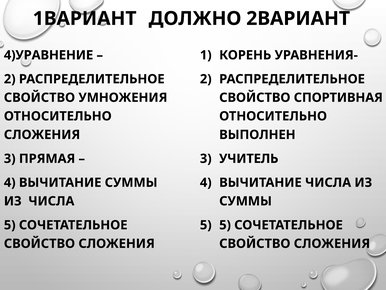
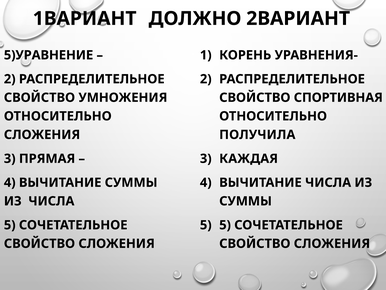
4)УРАВНЕНИЕ: 4)УРАВНЕНИЕ -> 5)УРАВНЕНИЕ (49, 55)
ВЫПОЛНЕН: ВЫПОЛНЕН -> ПОЛУЧИЛА (257, 134)
УЧИТЕЛЬ: УЧИТЕЛЬ -> КАЖДАЯ (249, 158)
